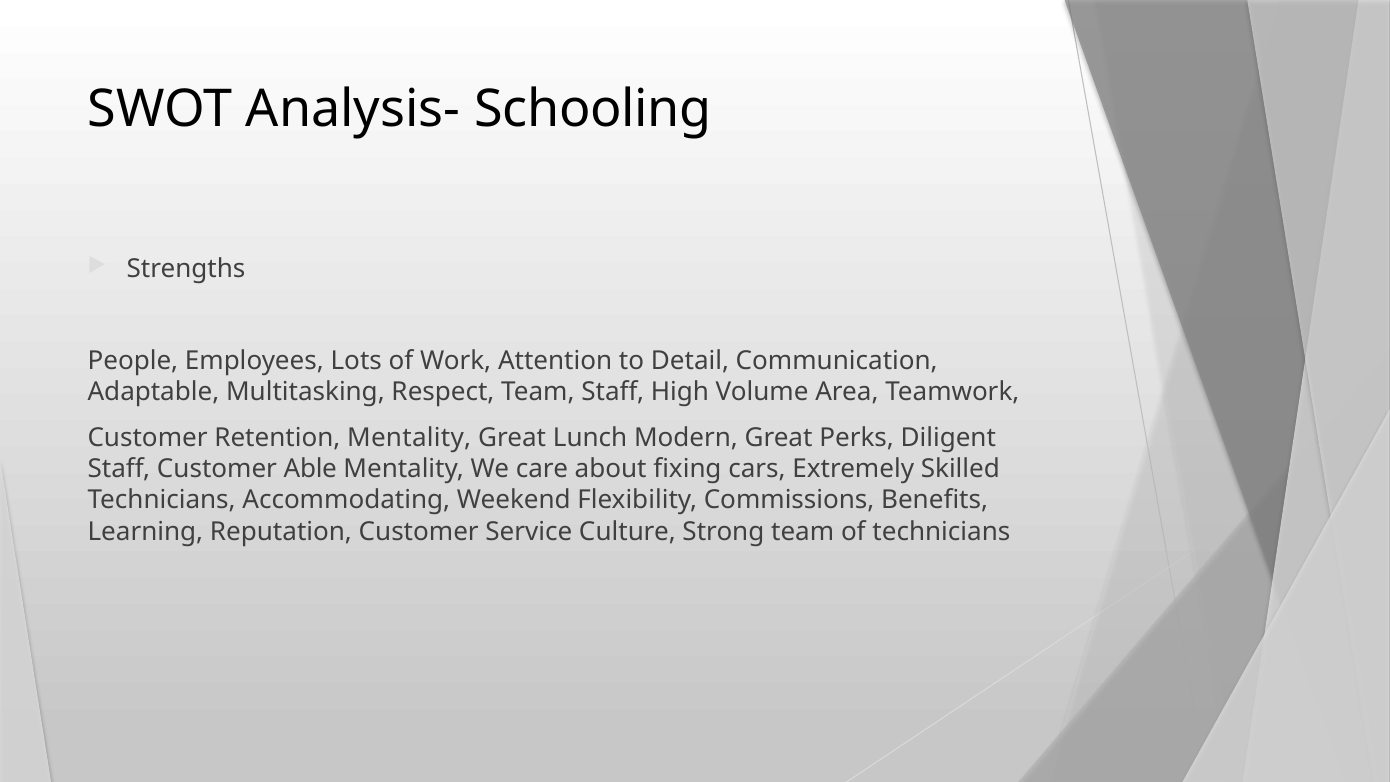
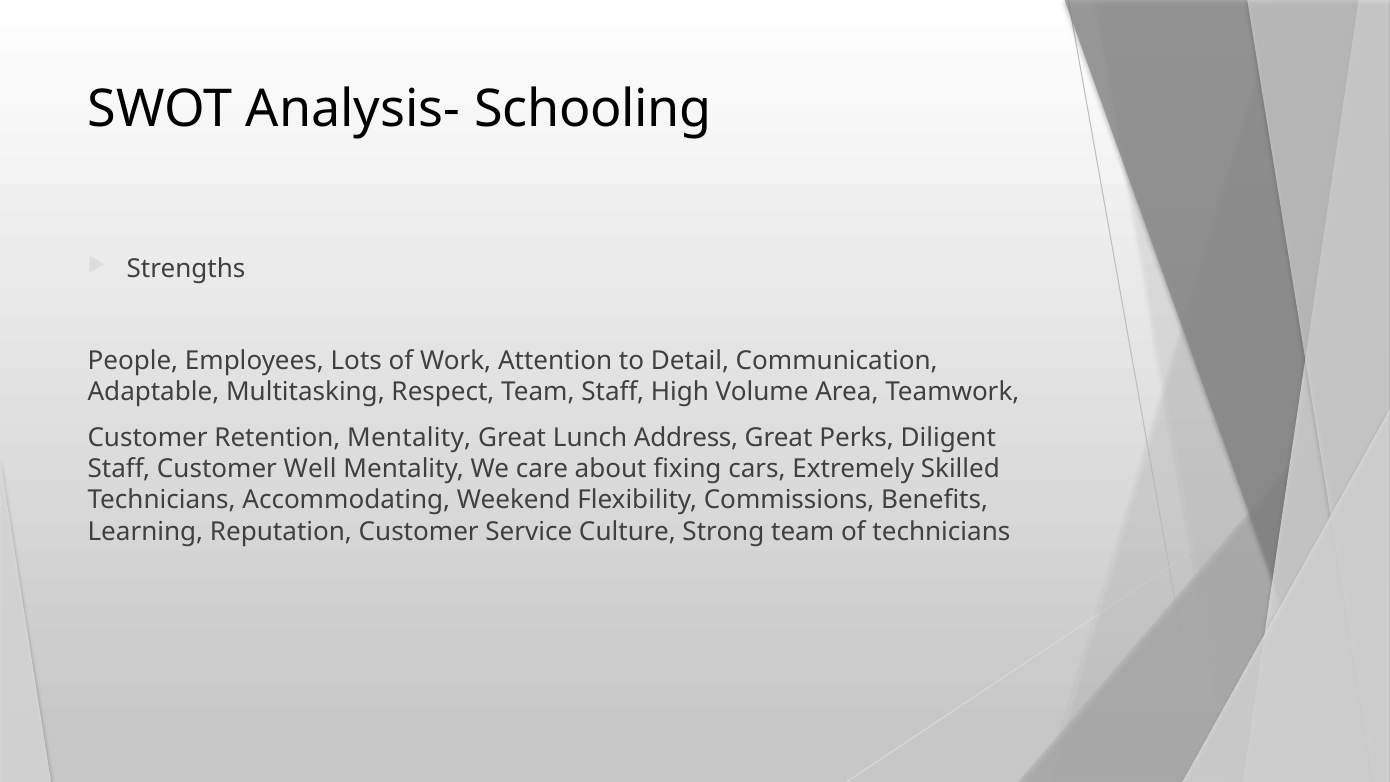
Modern: Modern -> Address (686, 438)
Able: Able -> Well (310, 469)
